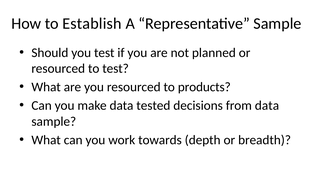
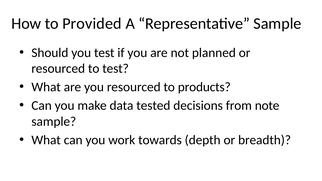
Establish: Establish -> Provided (92, 23)
from data: data -> note (267, 106)
